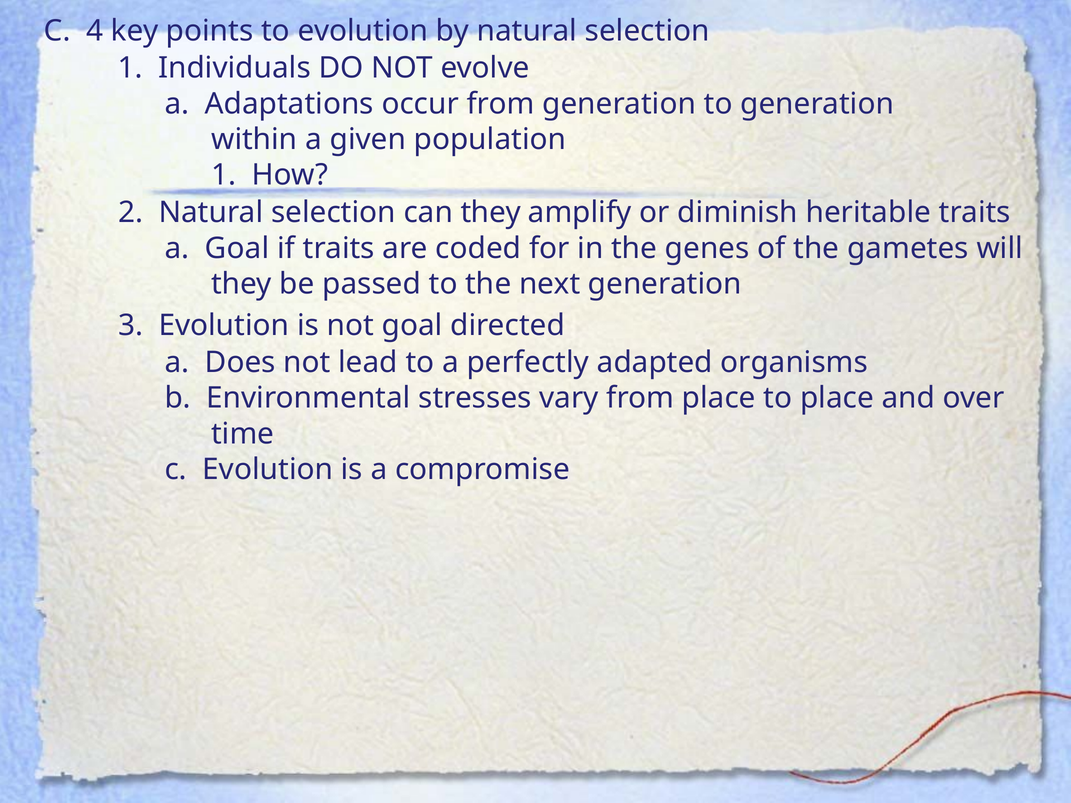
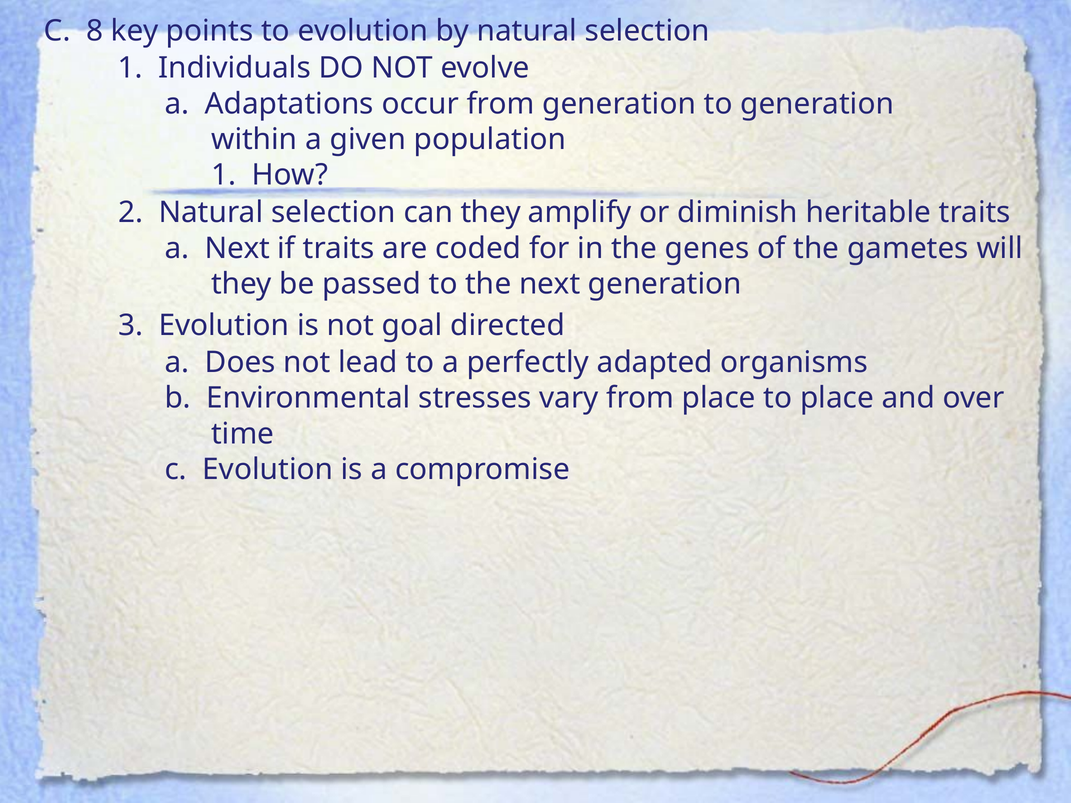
4: 4 -> 8 (95, 31)
a Goal: Goal -> Next (237, 248)
